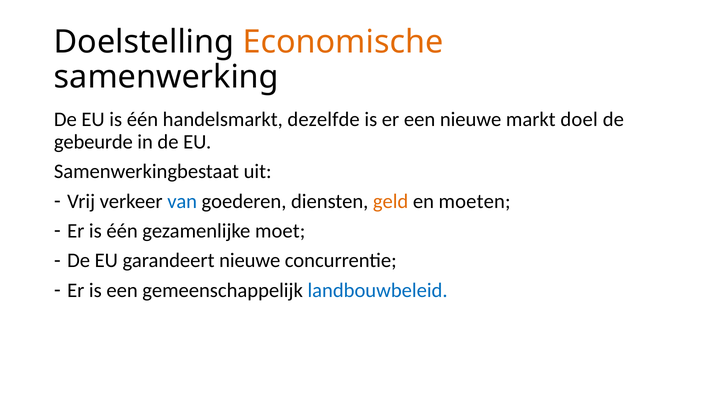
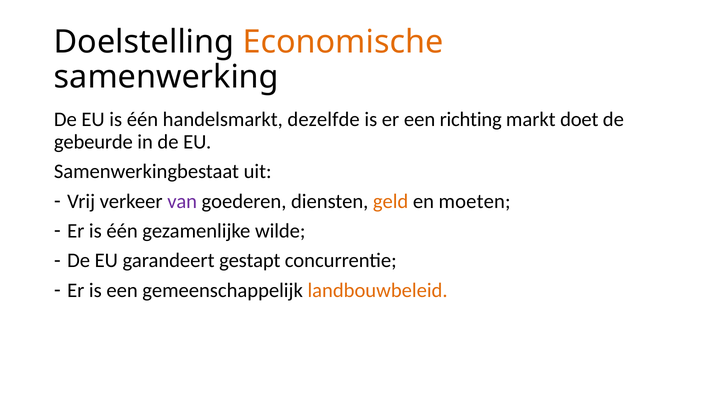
een nieuwe: nieuwe -> richting (471, 120)
doel: doel -> doet (579, 120)
van colour: blue -> purple (182, 201)
moet: moet -> wilde (280, 231)
garandeert nieuwe: nieuwe -> gestapt (250, 260)
landbouwbeleid colour: blue -> orange (378, 290)
